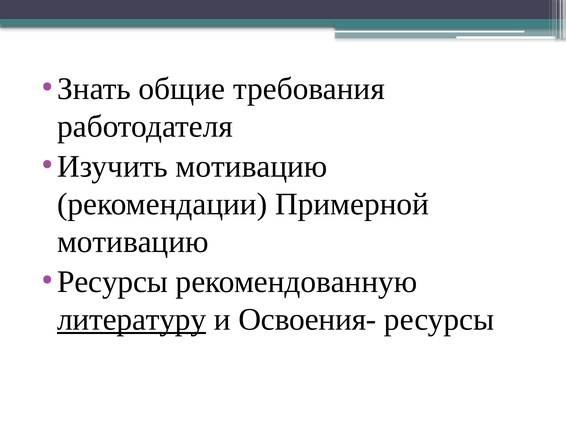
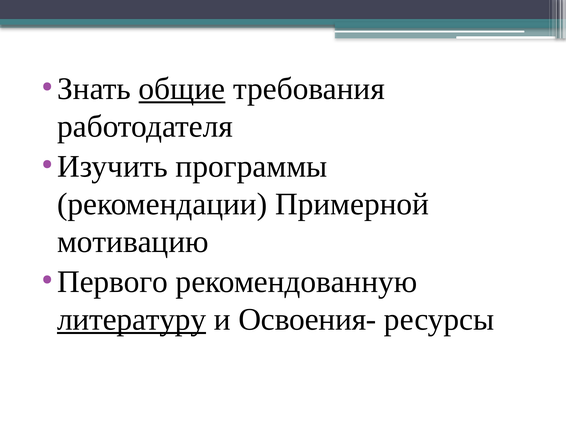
общие underline: none -> present (182, 89)
Изучить мотивацию: мотивацию -> программы (252, 167)
Ресурсы: Ресурсы -> Первого (113, 282)
